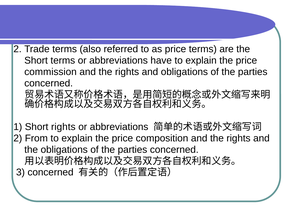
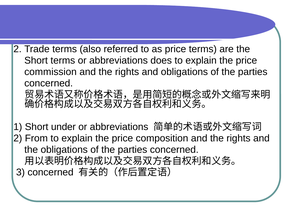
have: have -> does (161, 60)
Short rights: rights -> under (63, 127)
